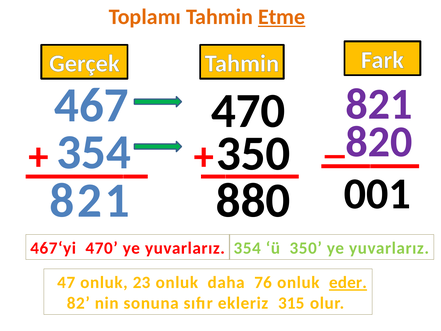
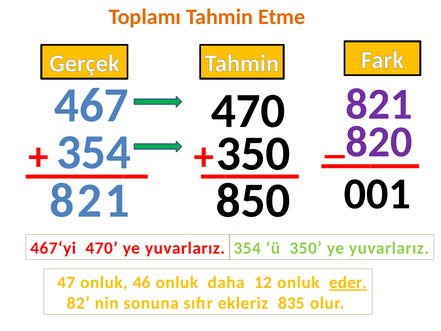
Etme underline: present -> none (282, 17)
880: 880 -> 850 (253, 200)
23: 23 -> 46 (142, 282)
76: 76 -> 12 (263, 282)
315: 315 -> 835 (291, 303)
